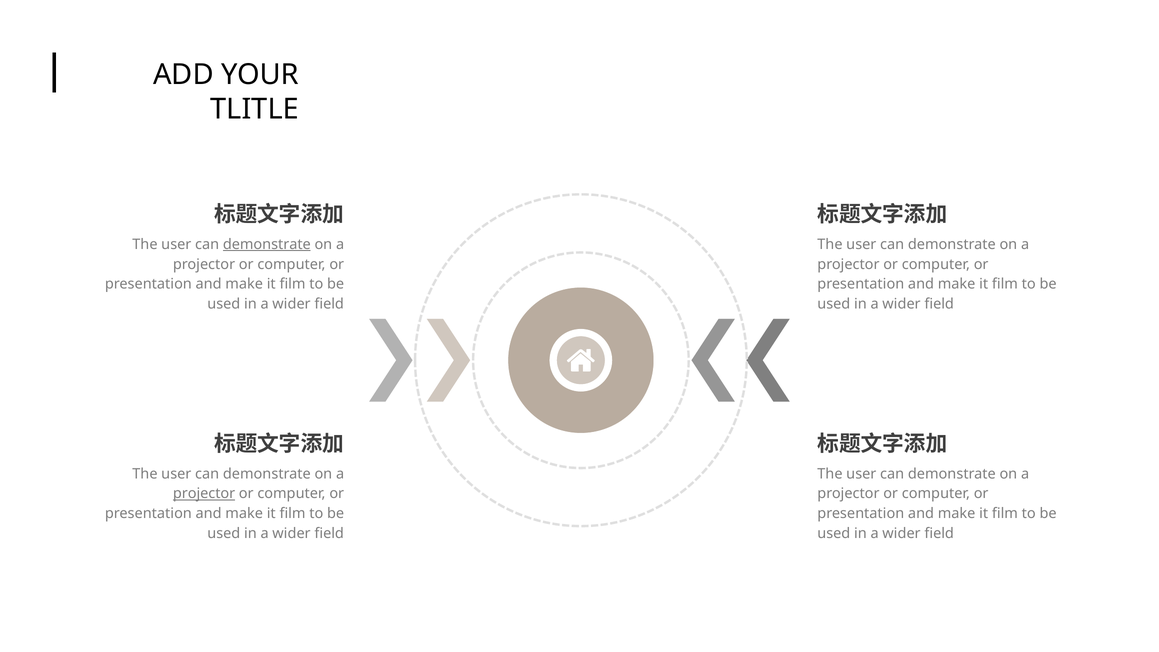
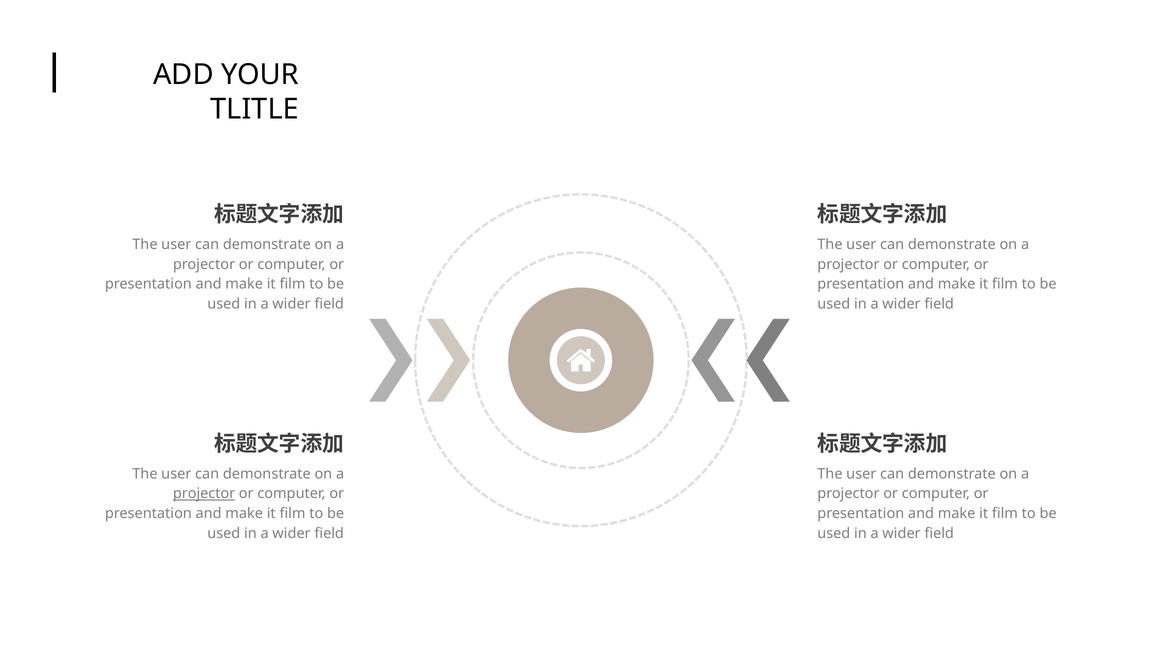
demonstrate underline: present -> none (267, 244)
